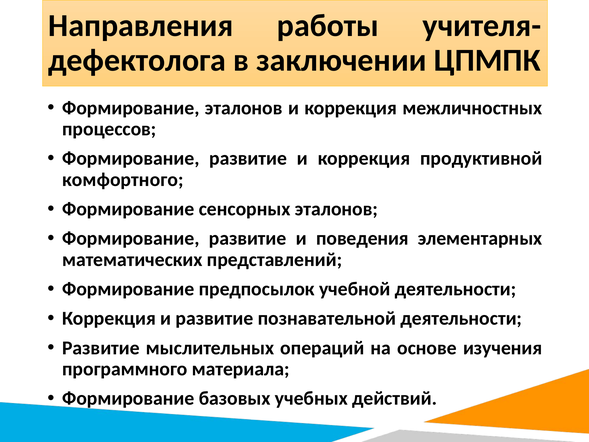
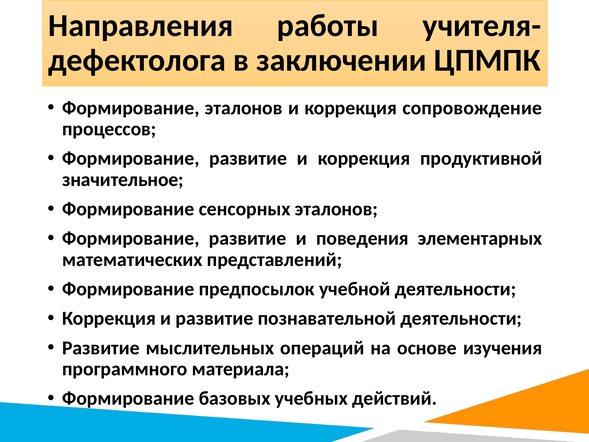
межличностных: межличностных -> сопровождение (472, 108)
комфортного: комфортного -> значительное (123, 180)
